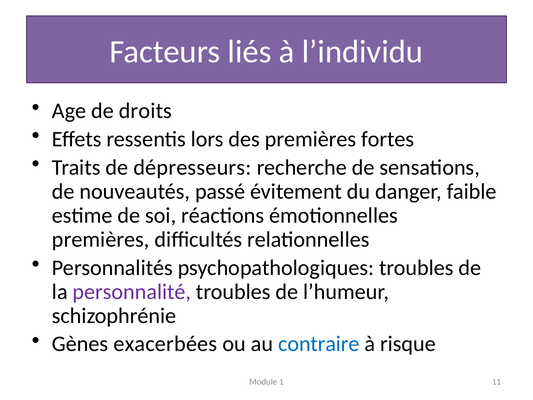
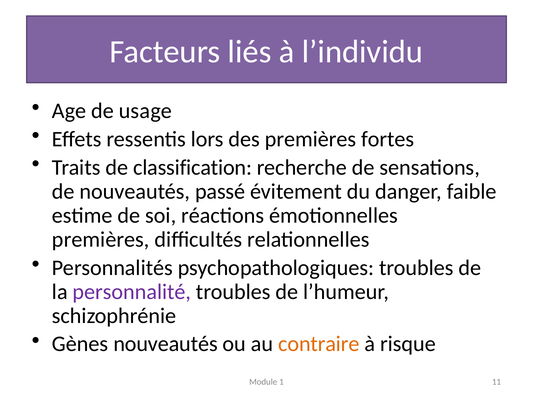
droits: droits -> usage (145, 111)
dépresseurs: dépresseurs -> classification (193, 167)
Gènes exacerbées: exacerbées -> nouveautés (166, 344)
contraire colour: blue -> orange (319, 344)
